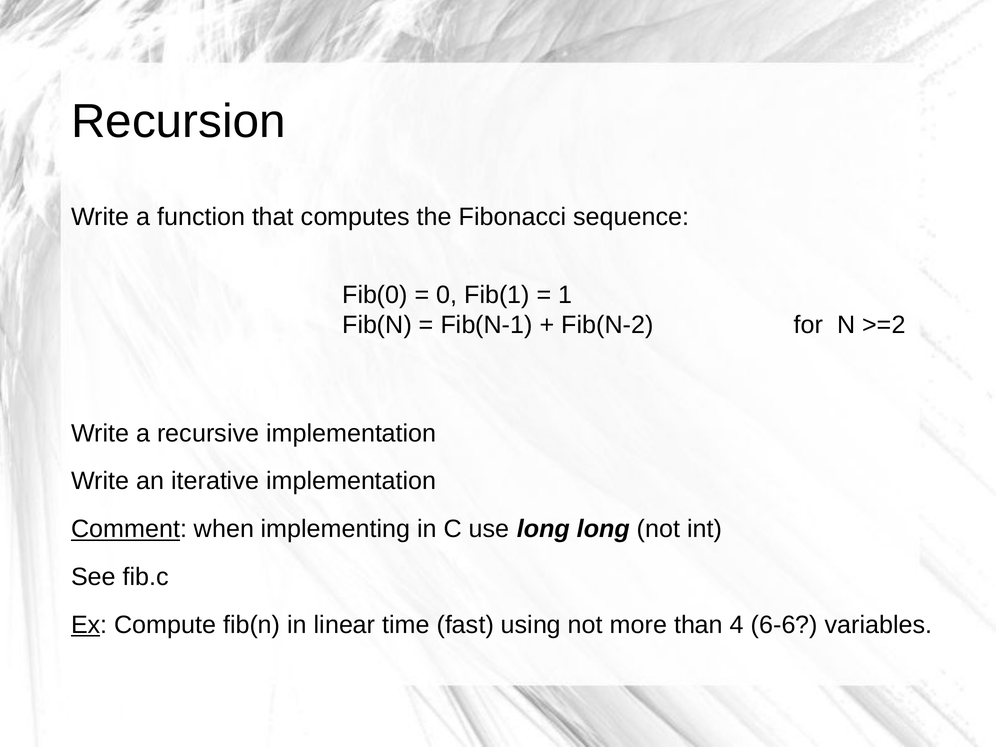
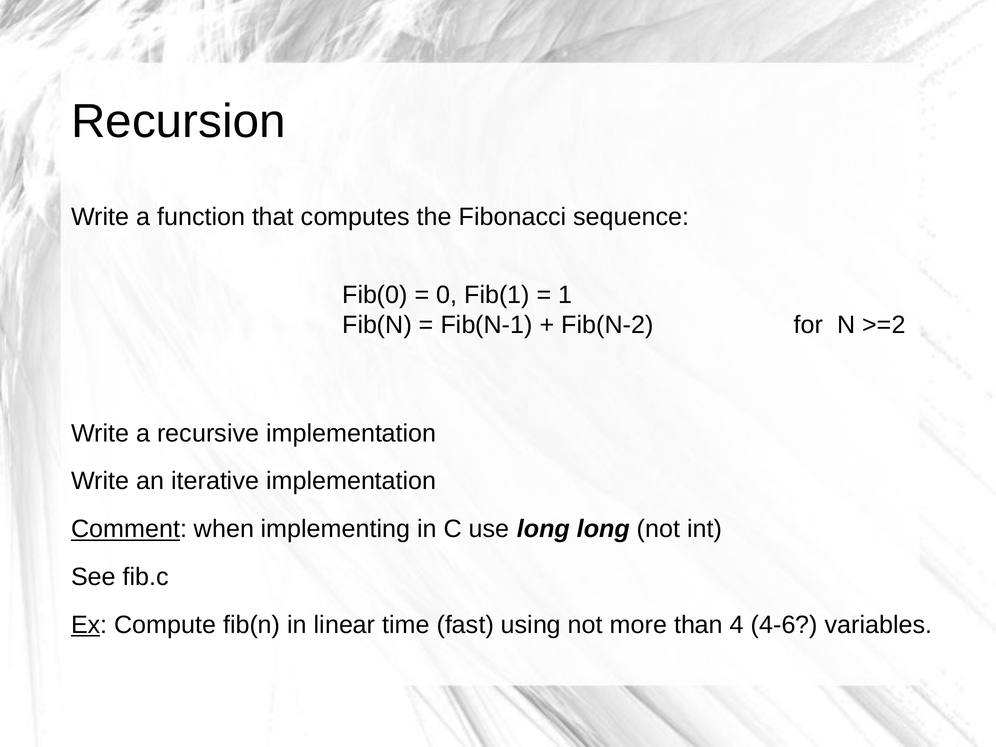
6-6: 6-6 -> 4-6 (784, 625)
